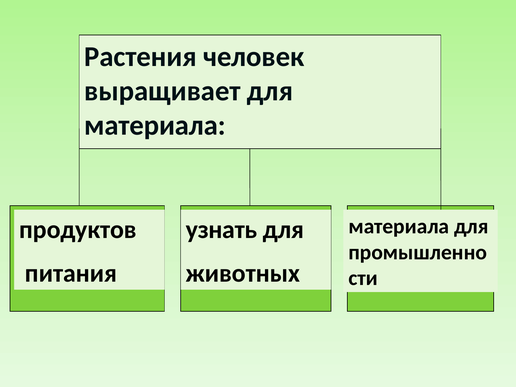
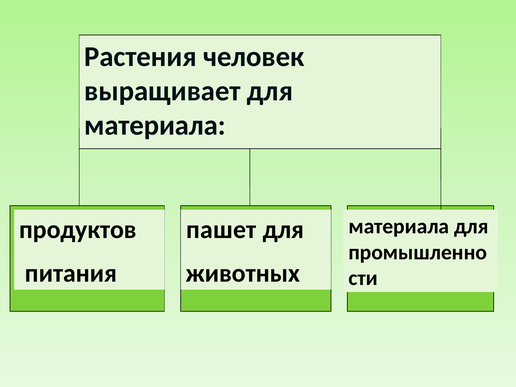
узнать: узнать -> пашет (221, 230)
